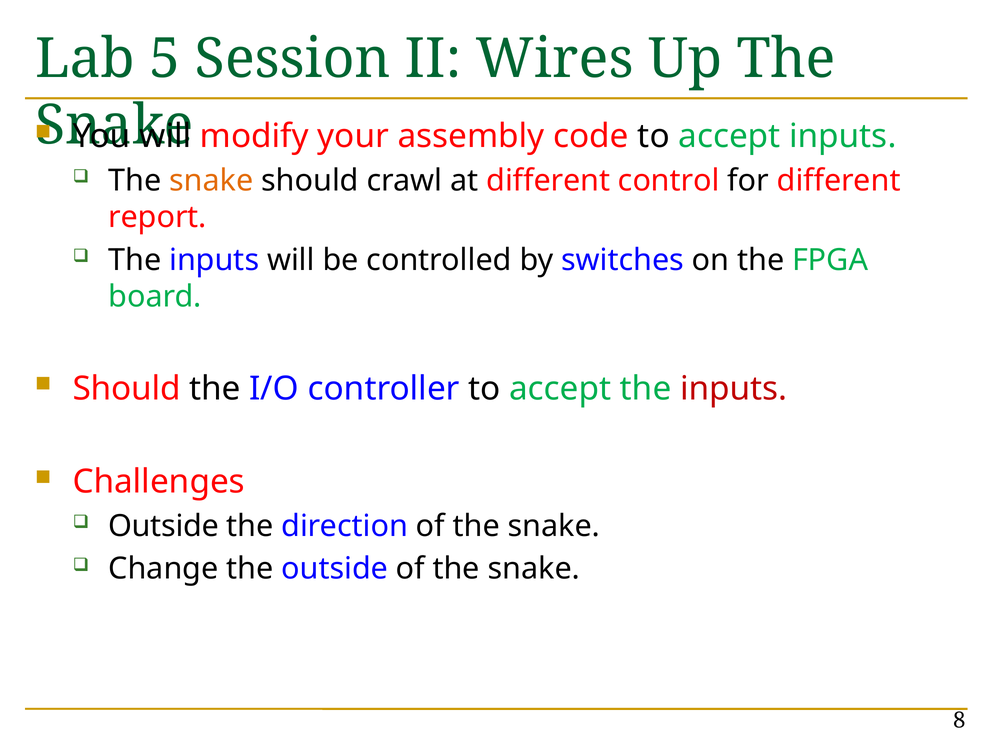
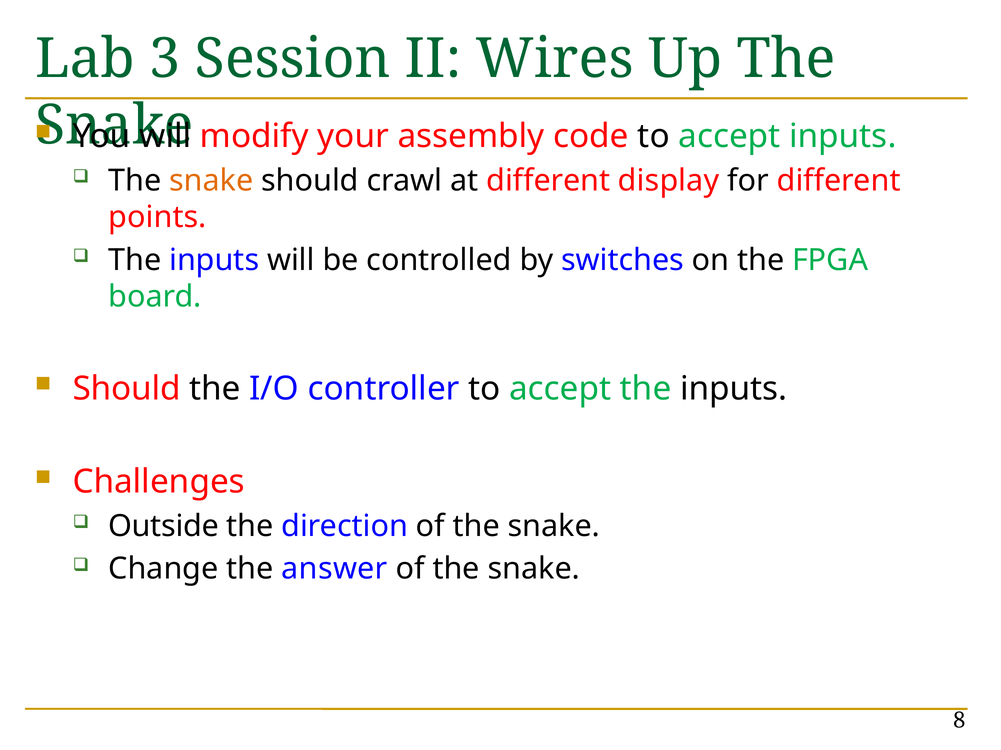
5: 5 -> 3 (165, 59)
control: control -> display (669, 181)
report: report -> points (157, 218)
inputs colour: red -> black (734, 389)
the outside: outside -> answer (335, 569)
